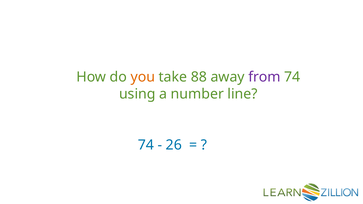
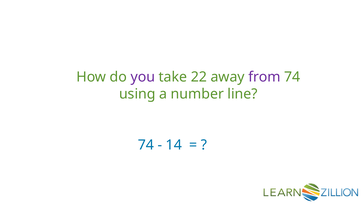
you colour: orange -> purple (143, 77)
88: 88 -> 22 (199, 77)
26: 26 -> 14 (174, 145)
